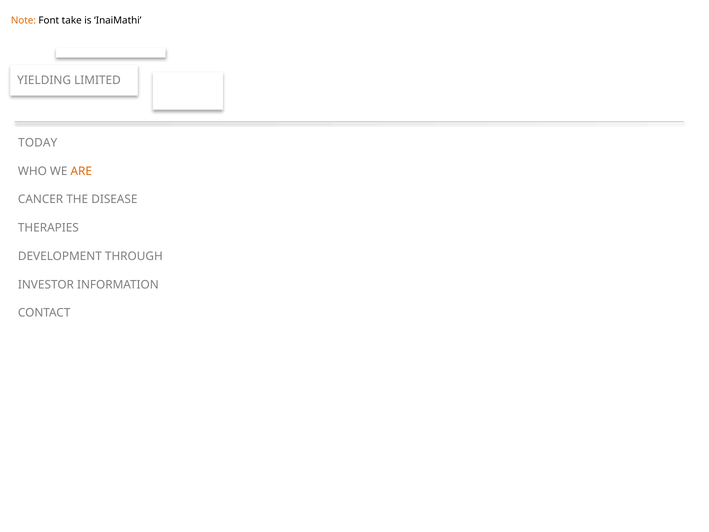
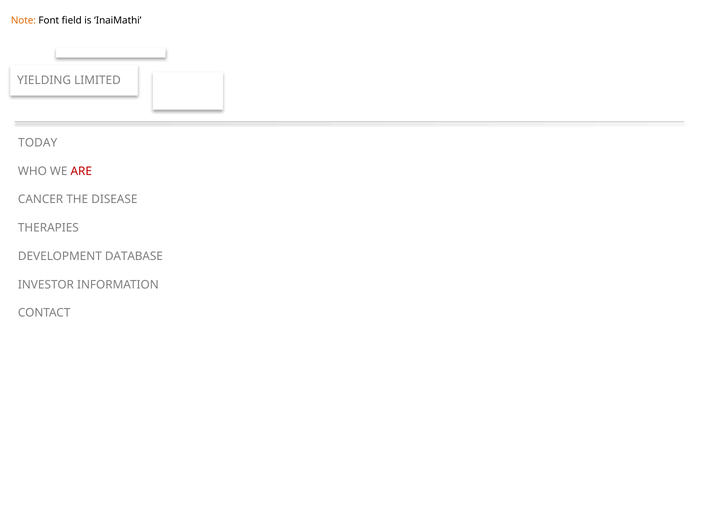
take: take -> field (72, 21)
ARE colour: orange -> red (81, 171)
THROUGH: THROUGH -> DATABASE (134, 256)
